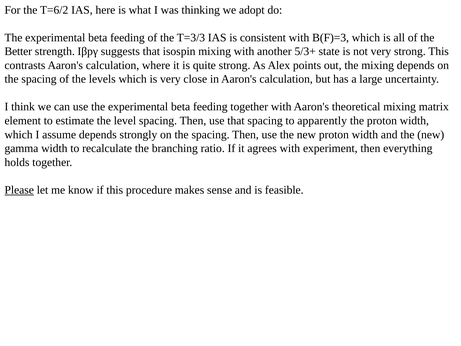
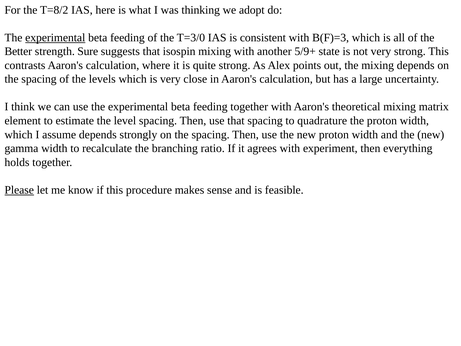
T=6/2: T=6/2 -> T=8/2 (54, 10)
experimental underline: none -> present (55, 38)
T=3/3: T=3/3 -> T=3/0 (191, 38)
Iβpγ: Iβpγ -> Sure (88, 51)
5/3+: 5/3+ -> 5/9+ (305, 51)
apparently: apparently -> quadrature (322, 121)
